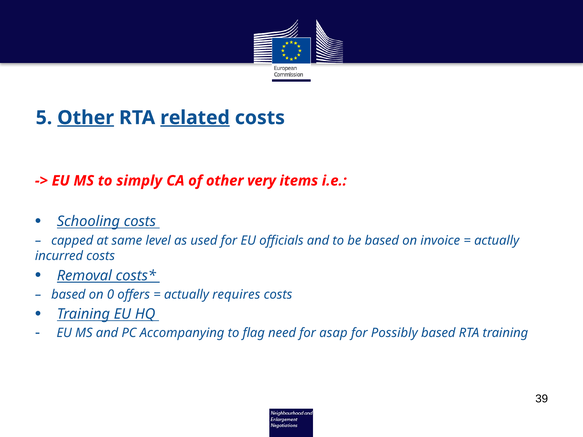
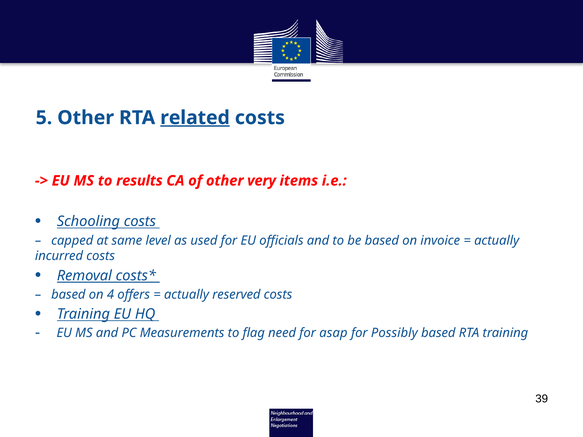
Other underline: present -> none (86, 118)
simply: simply -> results (139, 181)
0: 0 -> 4 (110, 295)
requires: requires -> reserved (236, 295)
Accompanying: Accompanying -> Measurements (182, 333)
